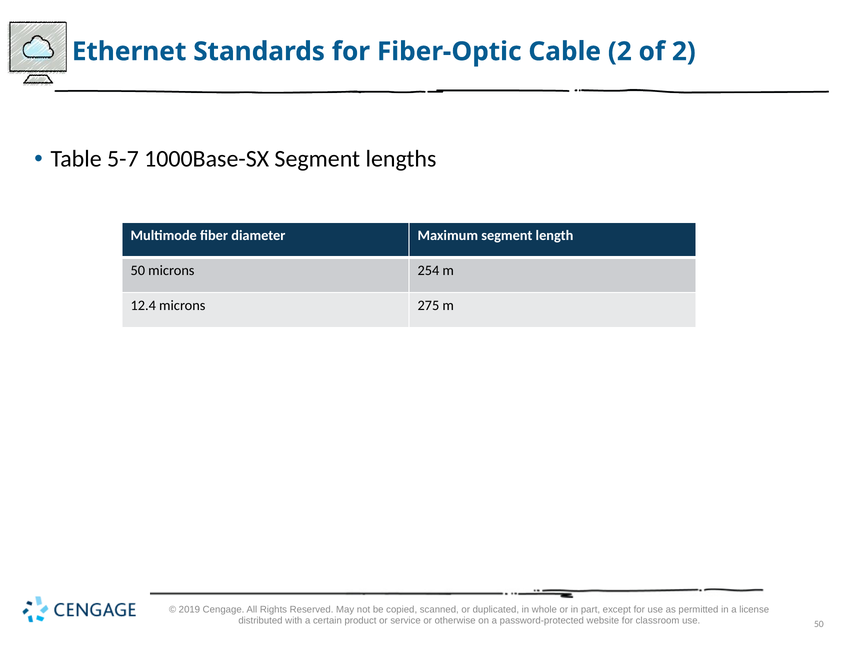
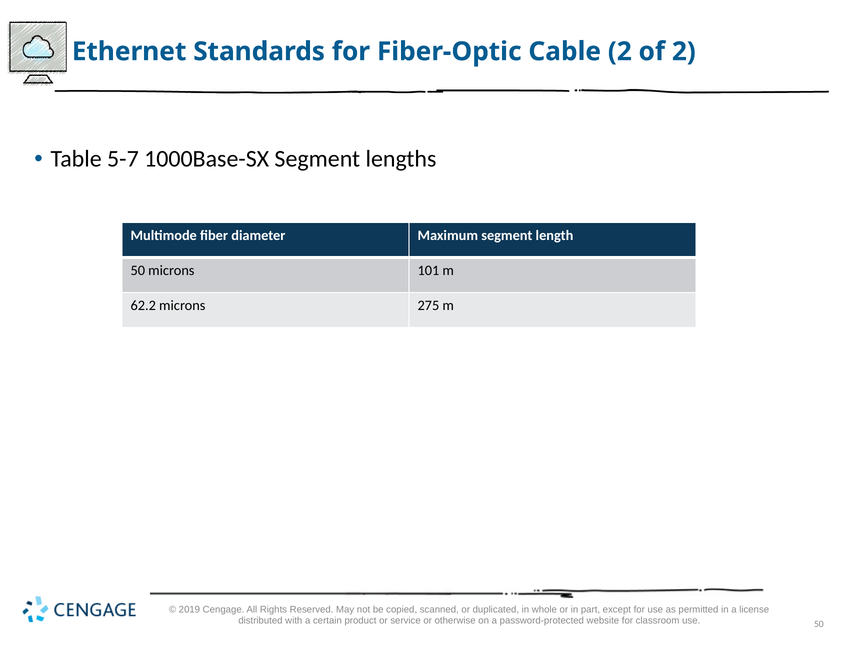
254: 254 -> 101 (428, 271)
12.4: 12.4 -> 62.2 (143, 305)
